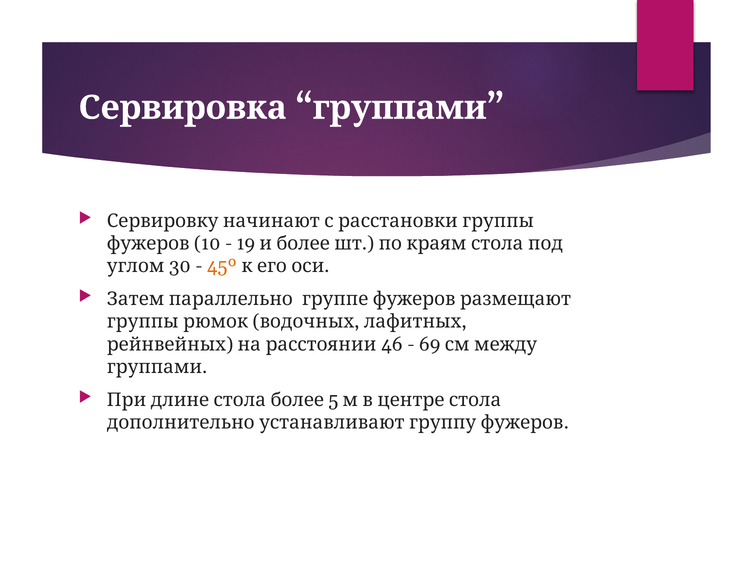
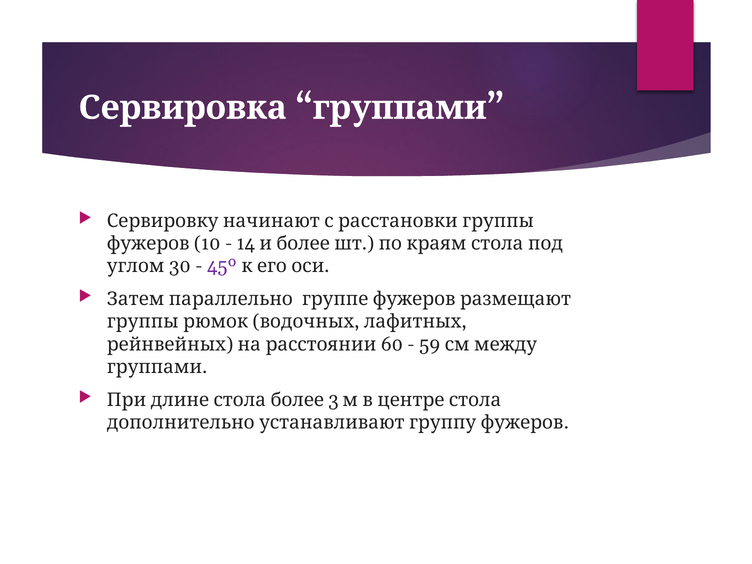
19: 19 -> 14 (246, 244)
45º colour: orange -> purple (222, 266)
46: 46 -> 60 (392, 344)
69: 69 -> 59 (430, 344)
5: 5 -> 3 (333, 400)
